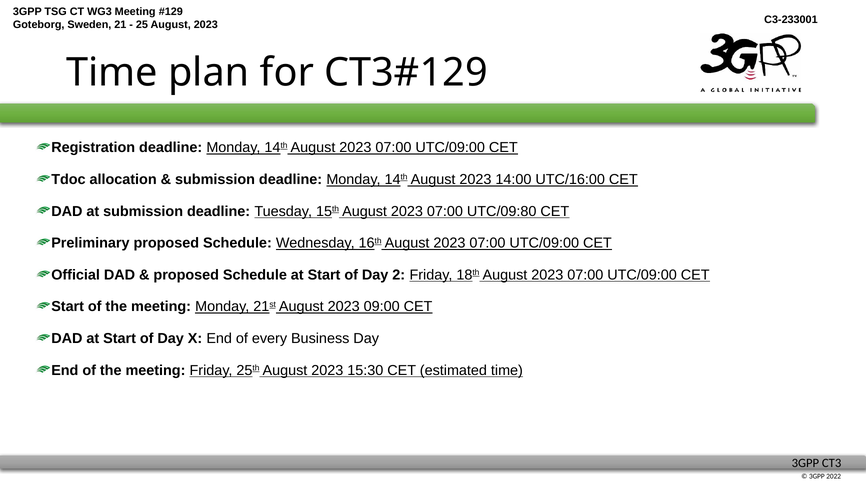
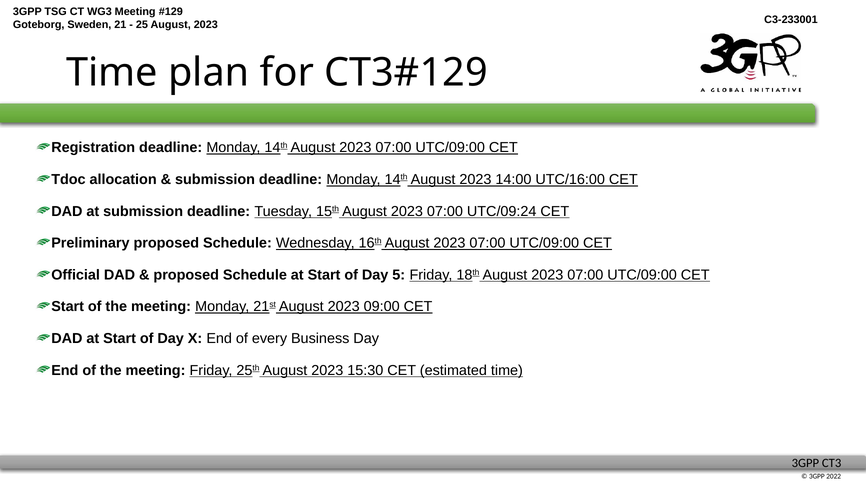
UTC/09:80: UTC/09:80 -> UTC/09:24 (502, 211)
2: 2 -> 5 (399, 275)
